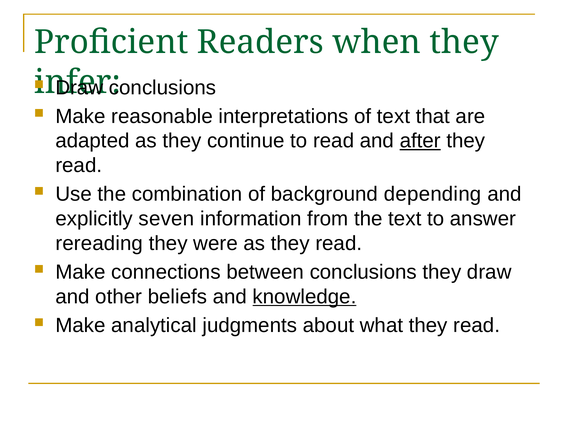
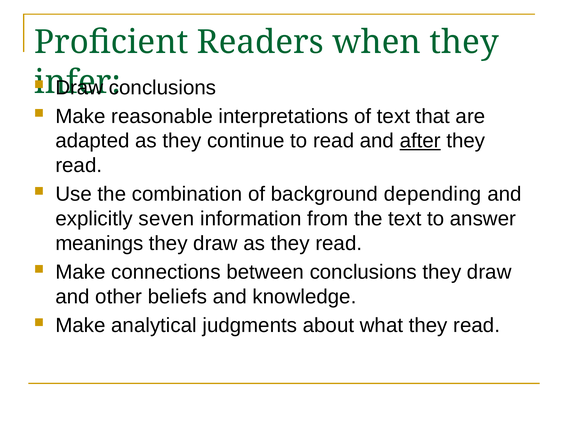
rereading: rereading -> meanings (99, 243)
were: were -> draw (216, 243)
knowledge underline: present -> none (305, 297)
